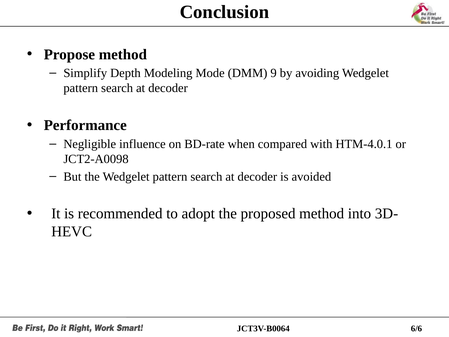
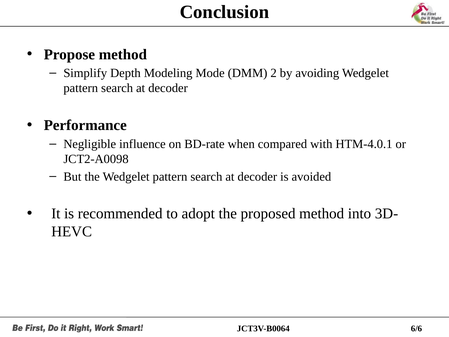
9: 9 -> 2 (274, 73)
